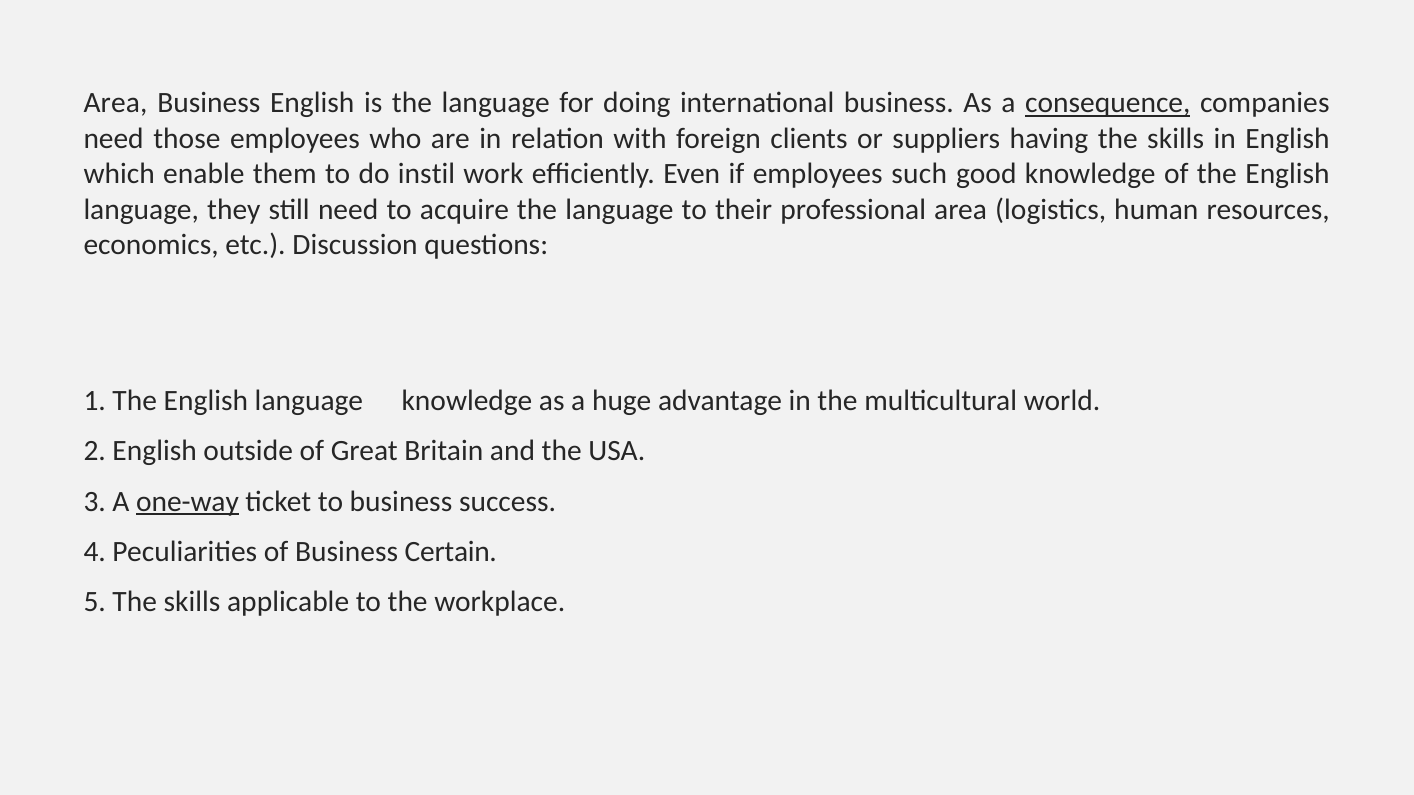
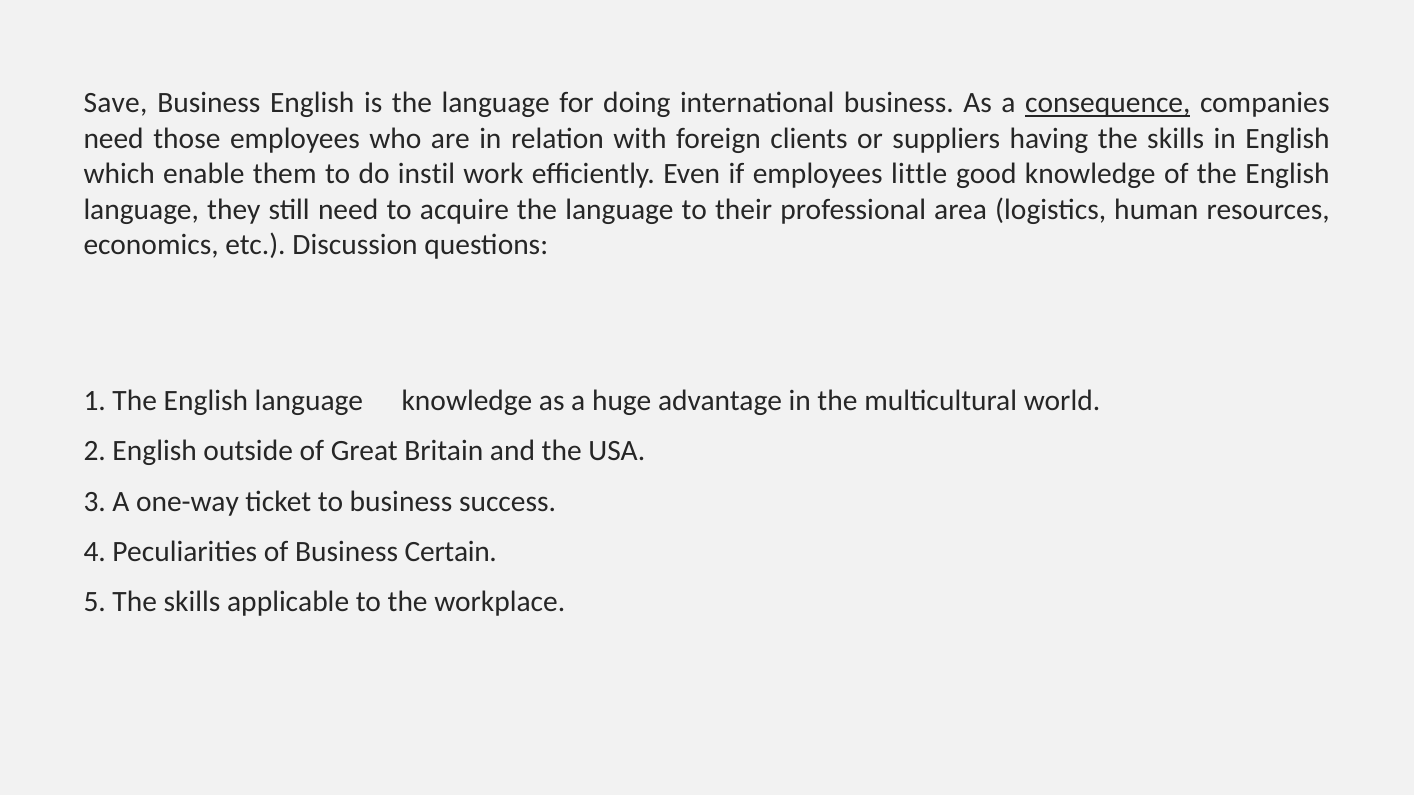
Area: Area -> Save (115, 103)
such: such -> little (919, 174)
one-way underline: present -> none (188, 502)
